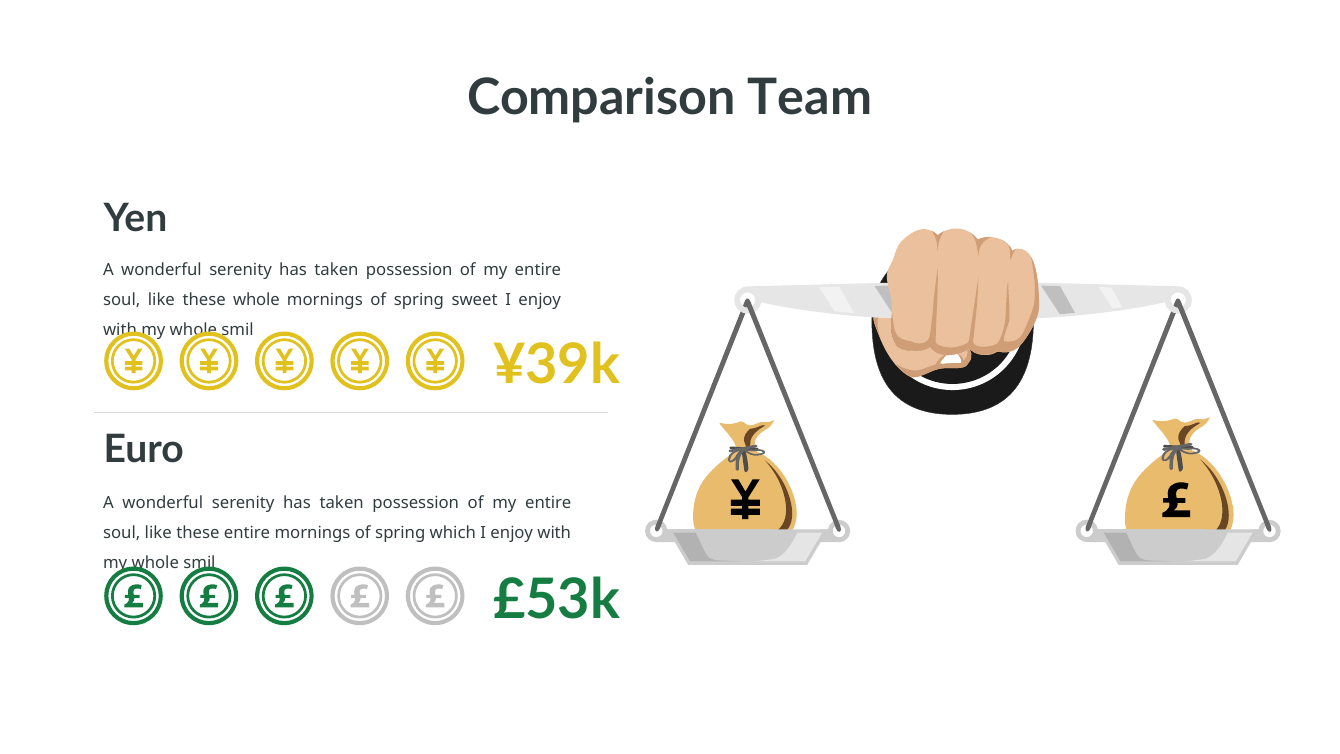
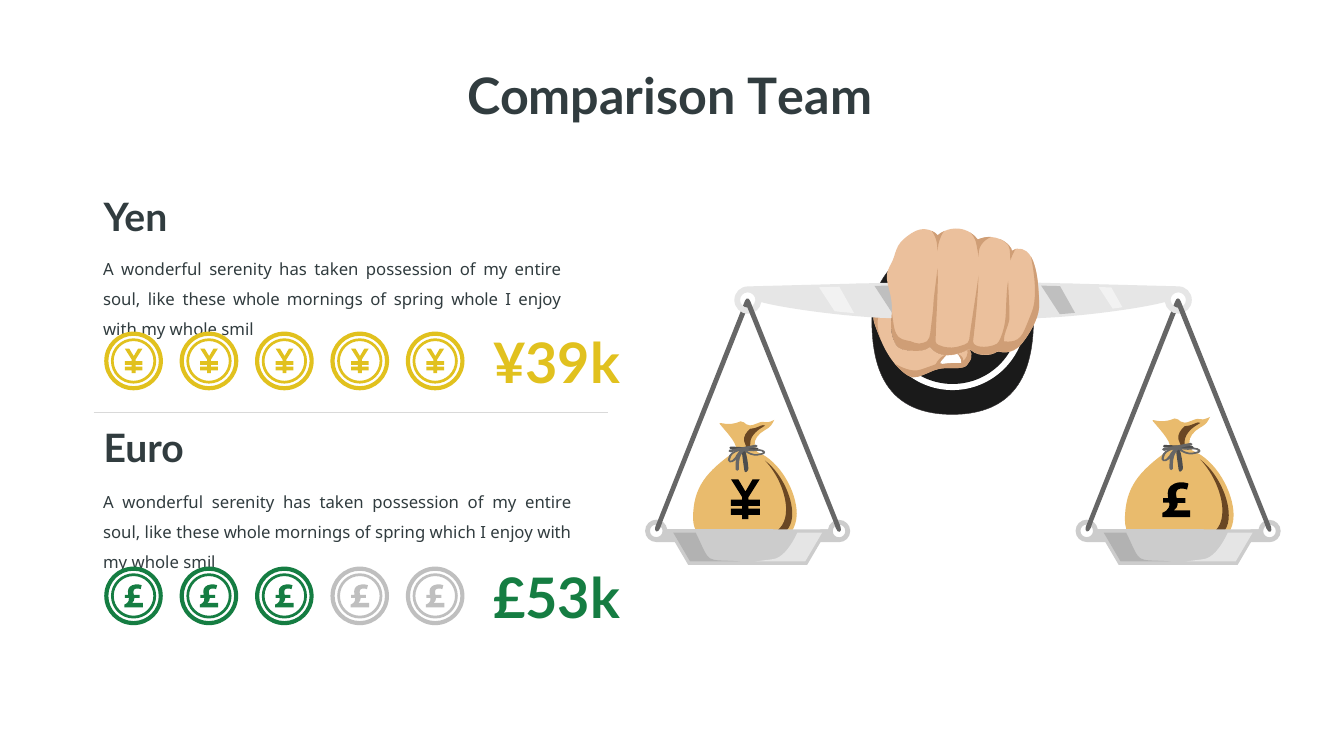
spring sweet: sweet -> whole (475, 300)
entire: entire -> whole (247, 533)
